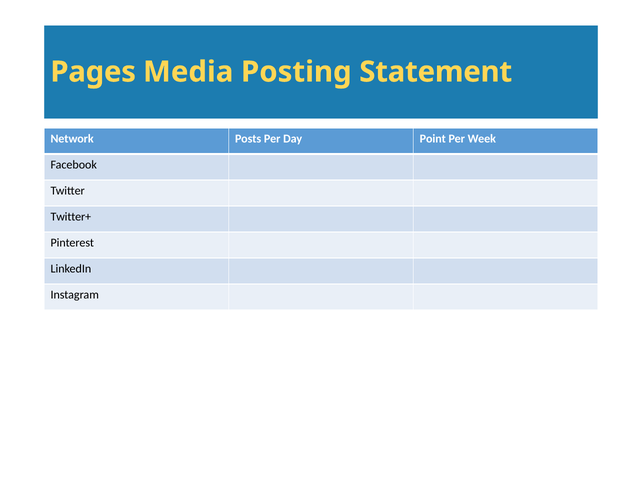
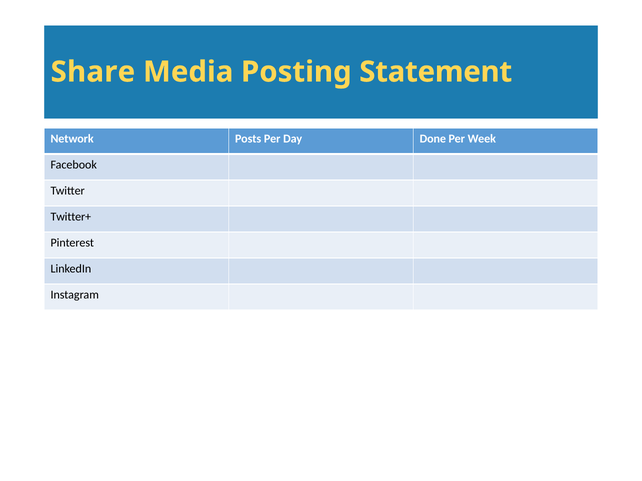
Pages: Pages -> Share (93, 72)
Point: Point -> Done (433, 139)
